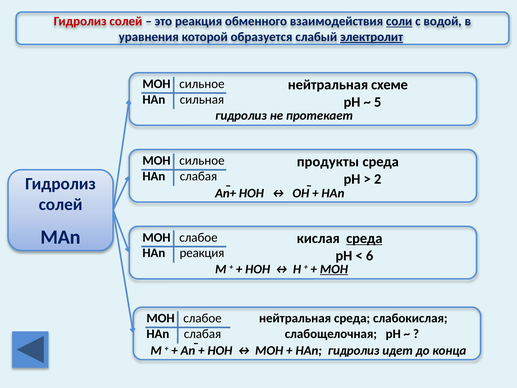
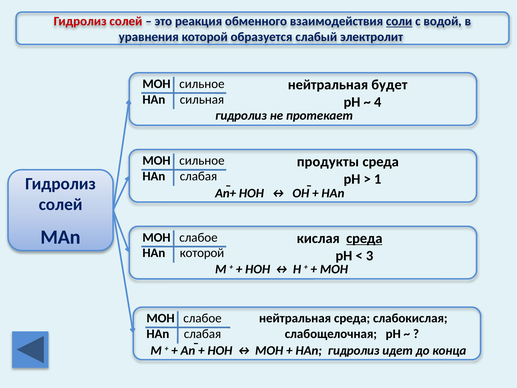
электролит underline: present -> none (372, 37)
схеме: схеме -> будет (389, 85)
5: 5 -> 4 (378, 102)
2: 2 -> 1 (378, 179)
НАn реакция: реакция -> которой (202, 253)
6: 6 -> 3 (370, 256)
МОН underline: present -> none (334, 269)
